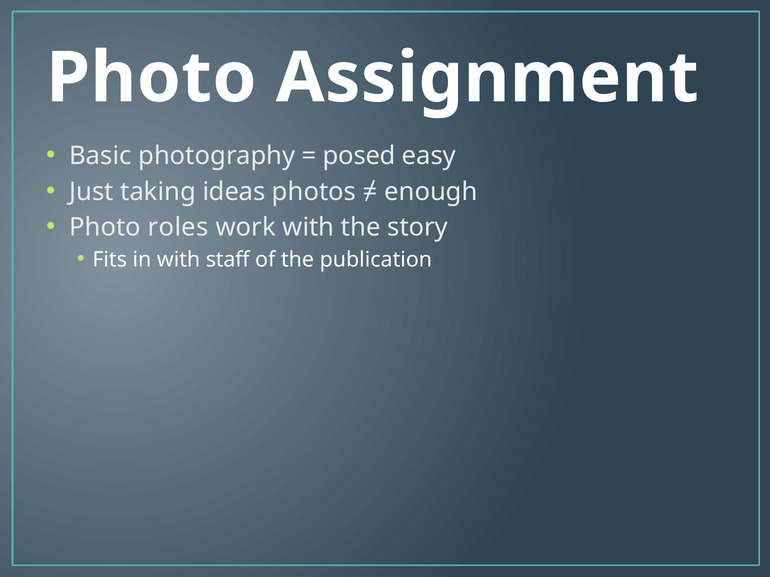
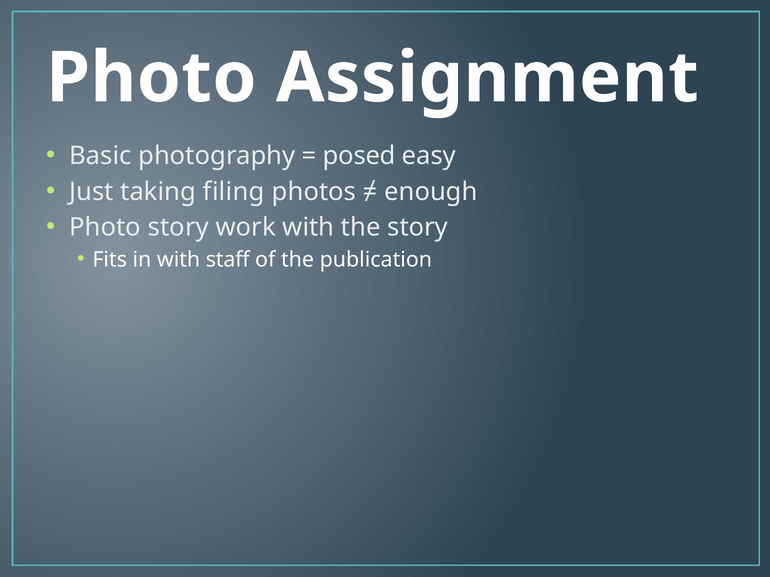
ideas: ideas -> filing (234, 192)
Photo roles: roles -> story (178, 228)
